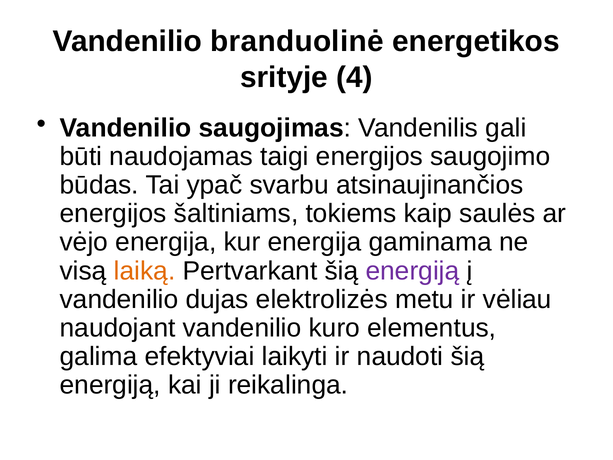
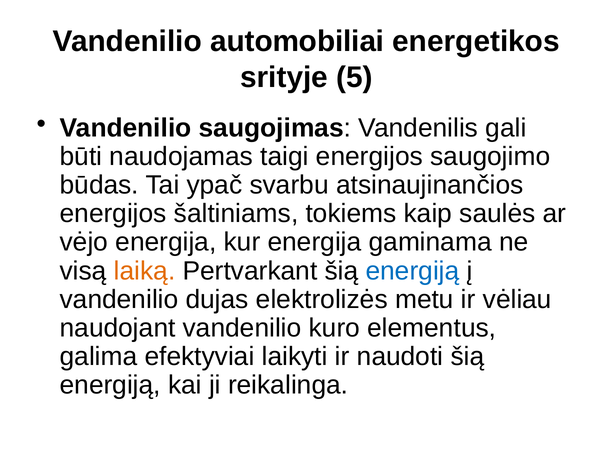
branduolinė: branduolinė -> automobiliai (297, 41)
4: 4 -> 5 (354, 77)
energiją colour: purple -> blue (413, 271)
